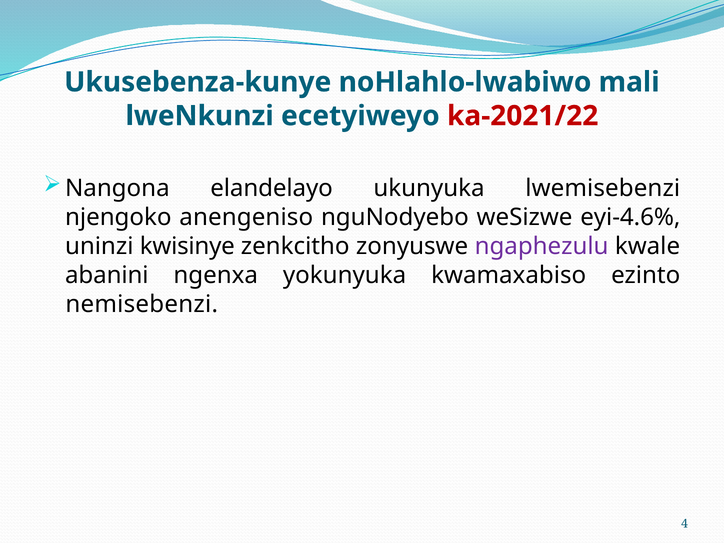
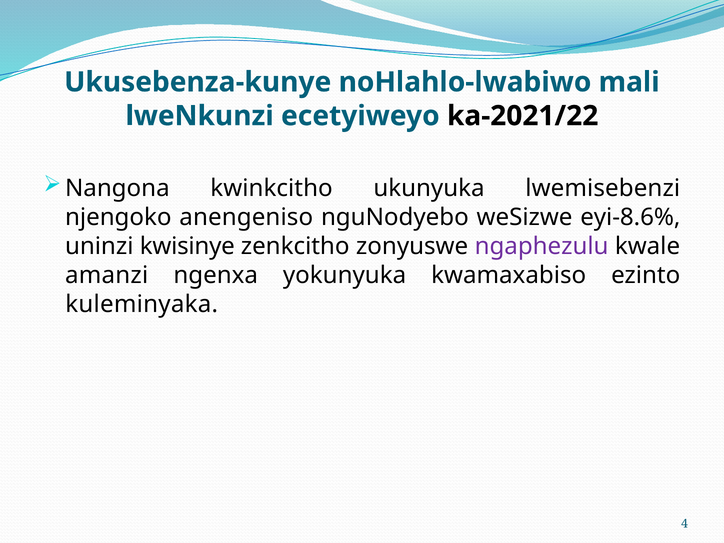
ka-2021/22 colour: red -> black (523, 116)
elandelayo: elandelayo -> kwinkcitho (272, 188)
eyi-4.6%: eyi-4.6% -> eyi-8.6% (630, 217)
abanini: abanini -> amanzi (107, 275)
nemisebenzi: nemisebenzi -> kuleminyaka (142, 304)
